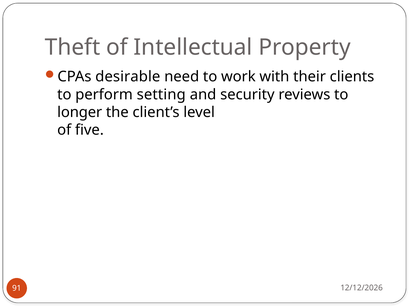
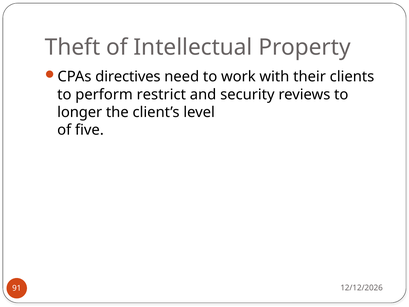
desirable: desirable -> directives (128, 77)
setting: setting -> restrict (161, 94)
